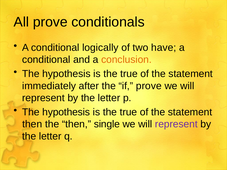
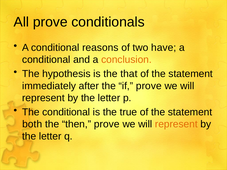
logically: logically -> reasons (100, 48)
true: true -> that (129, 74)
hypothesis: hypothesis -> conditional (66, 112)
then: then -> both (32, 124)
then single: single -> prove (107, 124)
represent colour: purple -> orange (176, 124)
